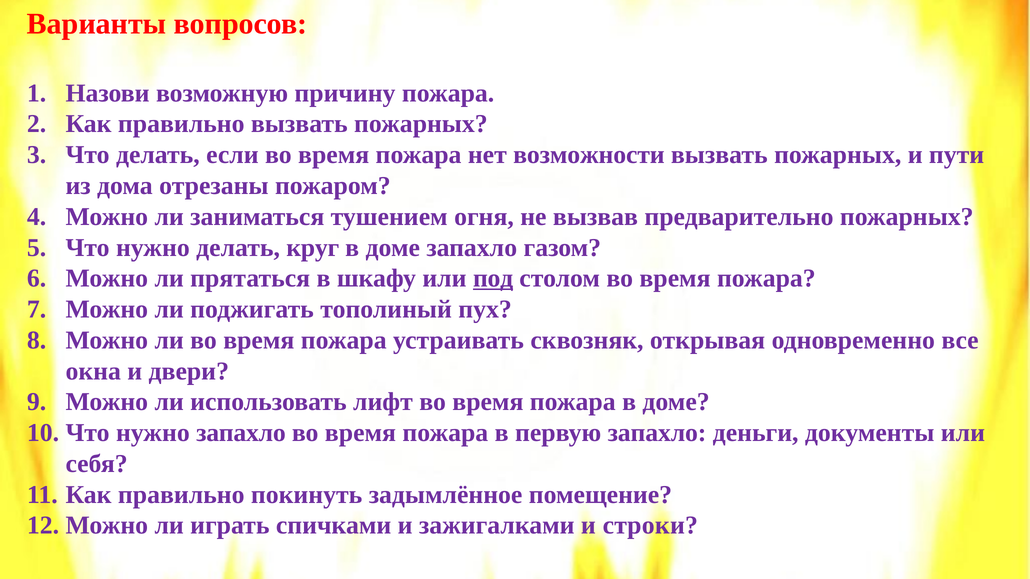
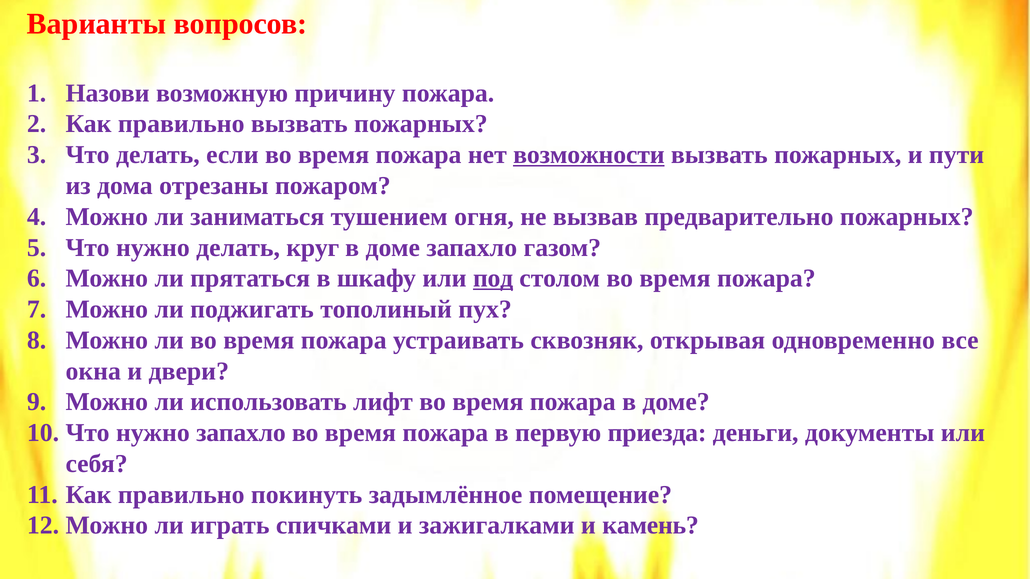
возможности underline: none -> present (589, 155)
первую запахло: запахло -> приезда (657, 433)
строки: строки -> камень (651, 526)
